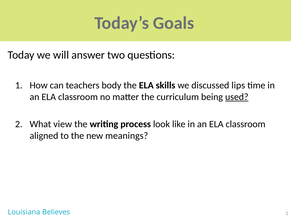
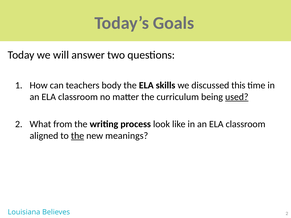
lips: lips -> this (238, 85)
view: view -> from (63, 124)
the underline: none -> present (77, 136)
